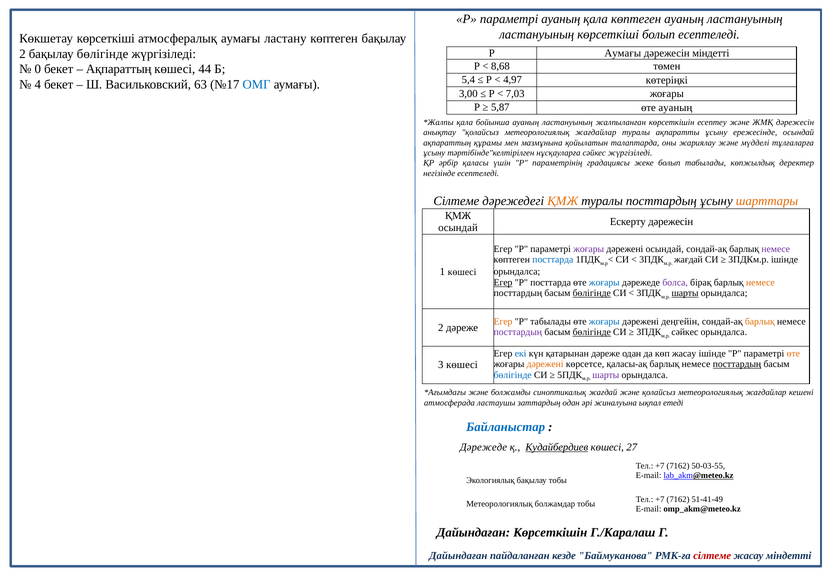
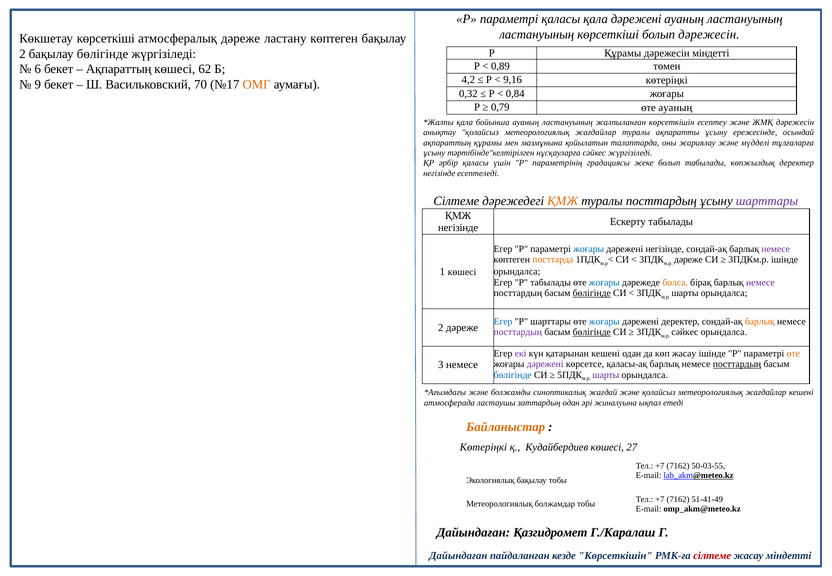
параметрі ауаның: ауаның -> қаласы (561, 19)
қала көптеген: көптеген -> дәрежені (636, 19)
болып есептеледі: есептеледі -> дәрежесін (709, 34)
атмосфералық аумағы: аумағы -> дәреже (241, 38)
Р Аумағы: Аумағы -> Құрамы (623, 53)
8,68: 8,68 -> 0,89 (500, 66)
0: 0 -> 6 (38, 69)
44: 44 -> 62 (205, 69)
5,4: 5,4 -> 4,2 (468, 80)
4,97: 4,97 -> 9,16 (513, 80)
4: 4 -> 9 (38, 85)
63: 63 -> 70 (201, 85)
ОМГ colour: blue -> orange (257, 85)
3,00: 3,00 -> 0,32 (468, 94)
7,03: 7,03 -> 0,84 (515, 94)
5,87: 5,87 -> 0,79 (500, 107)
шарттары colour: orange -> purple (767, 201)
Ескерту дәрежесін: дәрежесін -> табылады (671, 222)
осындай: осындай -> негізінде (458, 228)
жоғары colour: purple -> blue (589, 249)
дәрежені осындай: осындай -> негізінде (665, 249)
посттарда colour: blue -> orange (553, 260)
жағдай: жағдай -> дәреже (688, 260)
Егер underline: present -> none (503, 282)
P посттарда: посттарда -> табылады (551, 282)
болса colour: purple -> orange (675, 282)
немесе colour: orange -> purple (760, 282)
шарты underline: present -> none (685, 293)
Егер colour: orange -> blue (503, 322)
Р табылады: табылады -> шарттары (551, 322)
дәрежені деңгейін: деңгейін -> деректер (680, 322)
екі colour: blue -> purple (521, 354)
қатарынан дәреже: дәреже -> кешені (606, 354)
дәрежені colour: orange -> purple (545, 364)
3 көшесі: көшесі -> немесе (462, 365)
Байланыстар colour: blue -> orange (506, 427)
Дәрежеде: Дәрежеде -> Көтеріңкі (483, 447)
Кудайбердиев underline: present -> none (557, 447)
Дайындаған Көрсеткішін: Көрсеткішін -> Қазгидромет (550, 532)
кезде Баймуканова: Баймуканова -> Көрсеткішін (615, 556)
